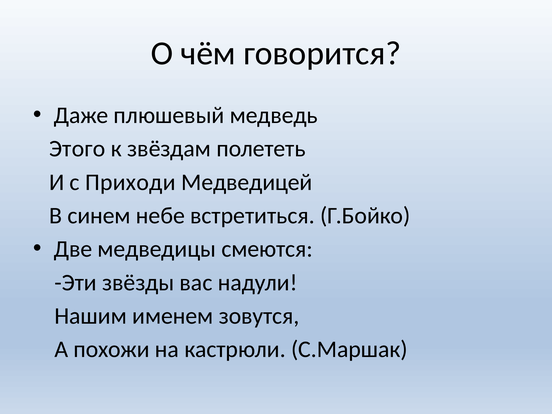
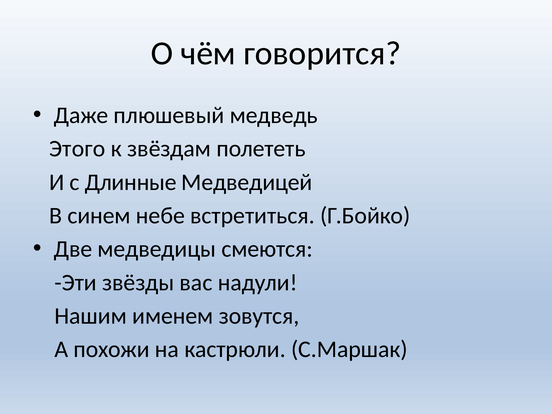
Приходи: Приходи -> Длинные (131, 182)
